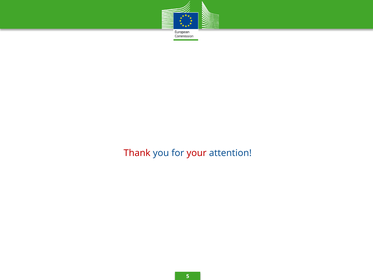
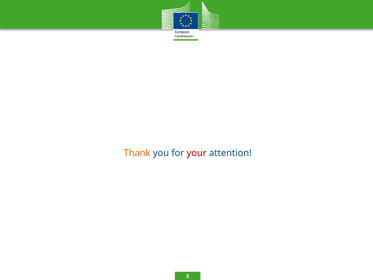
Thank colour: red -> orange (137, 153)
